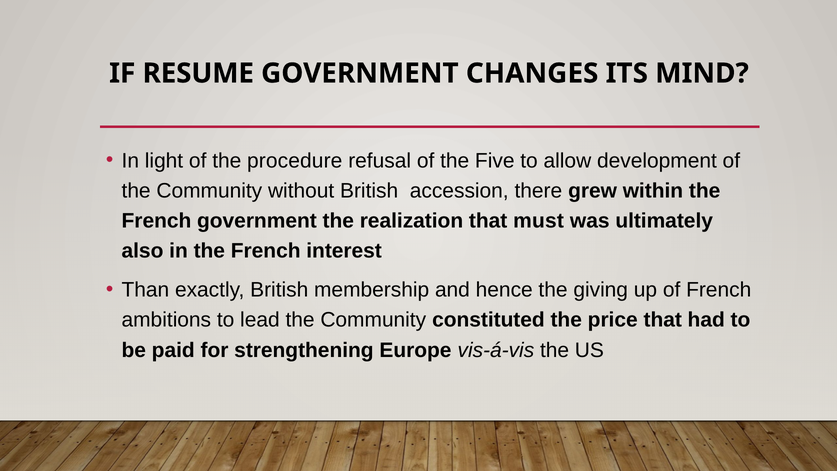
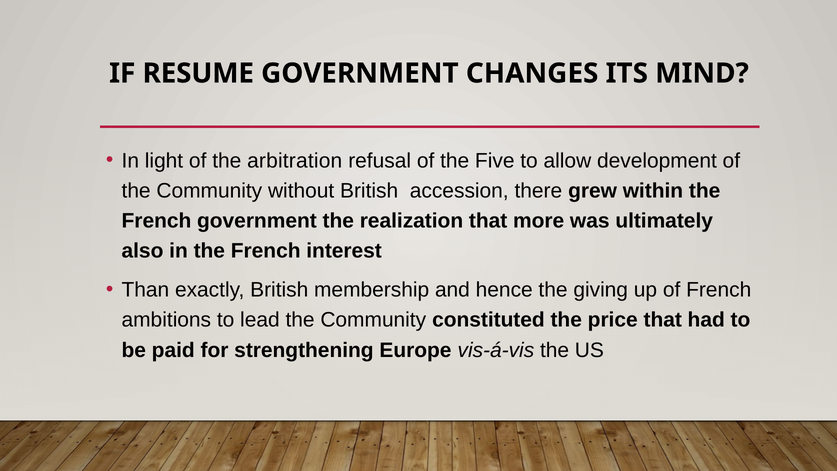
procedure: procedure -> arbitration (295, 161)
must: must -> more (539, 221)
